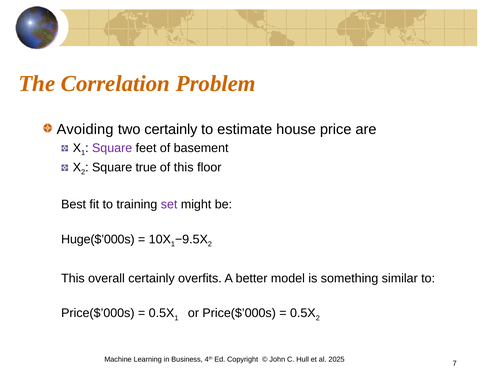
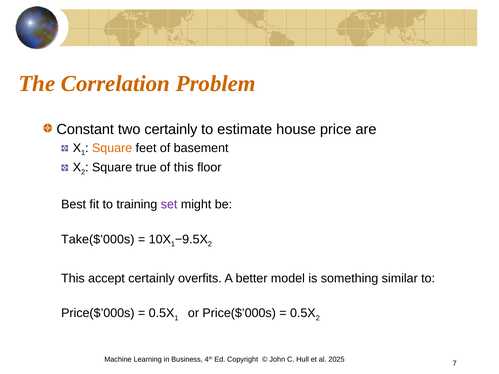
Avoiding: Avoiding -> Constant (85, 129)
Square colour: purple -> orange (112, 148)
Huge($’000s: Huge($’000s -> Take($’000s (98, 239)
overall: overall -> accept (106, 278)
